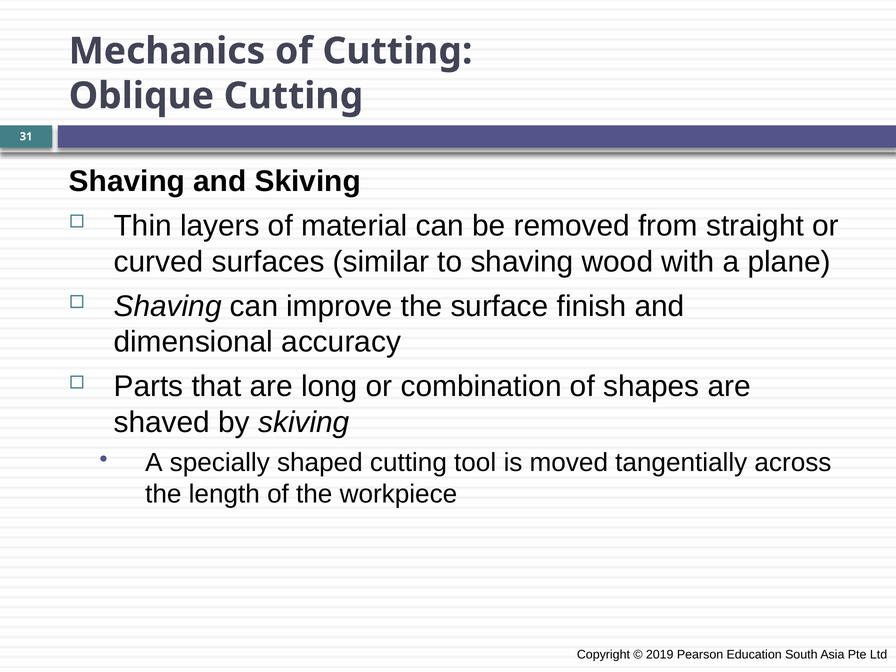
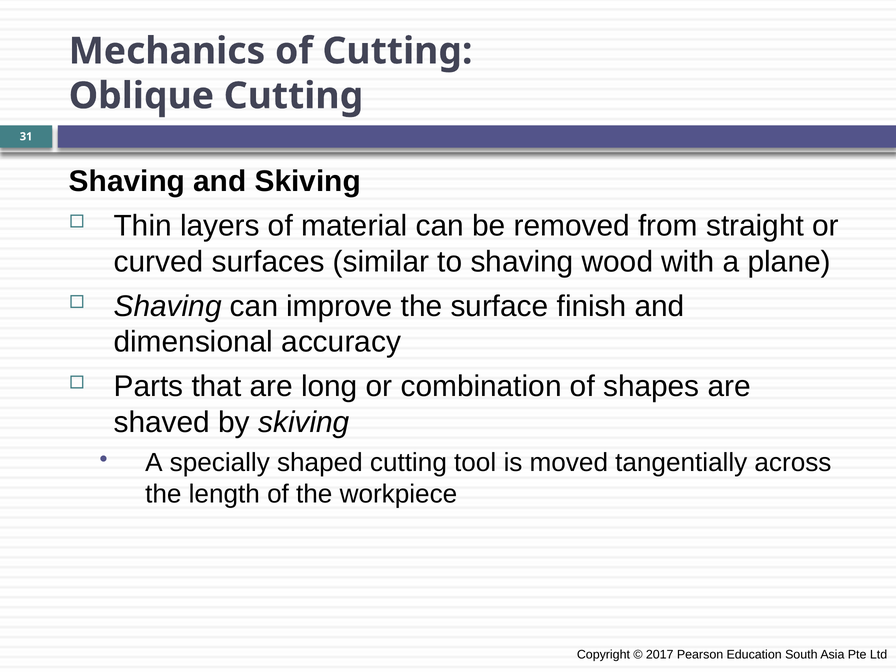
2019: 2019 -> 2017 (660, 655)
